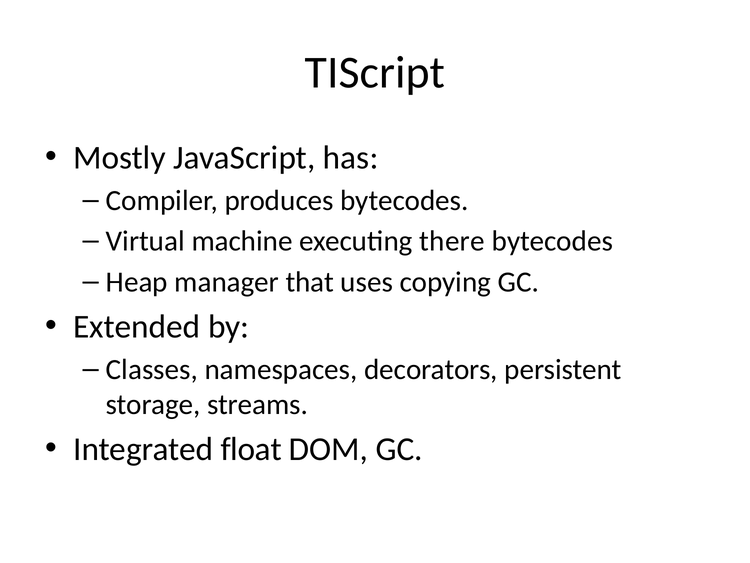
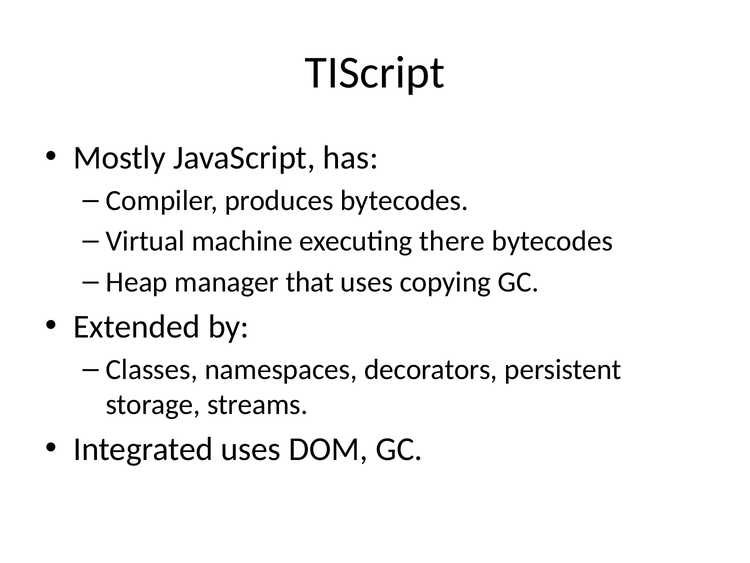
Integrated float: float -> uses (251, 449)
